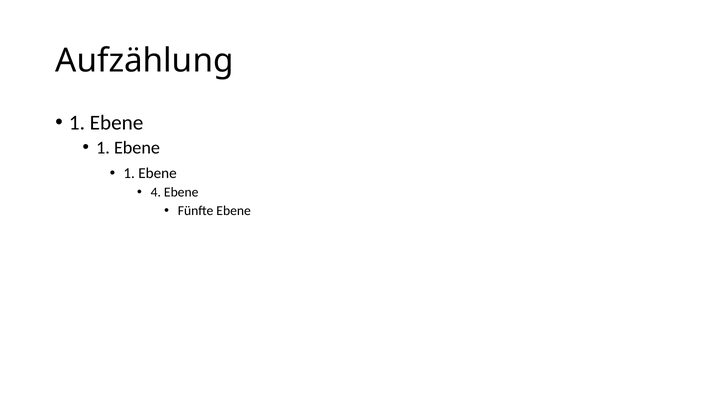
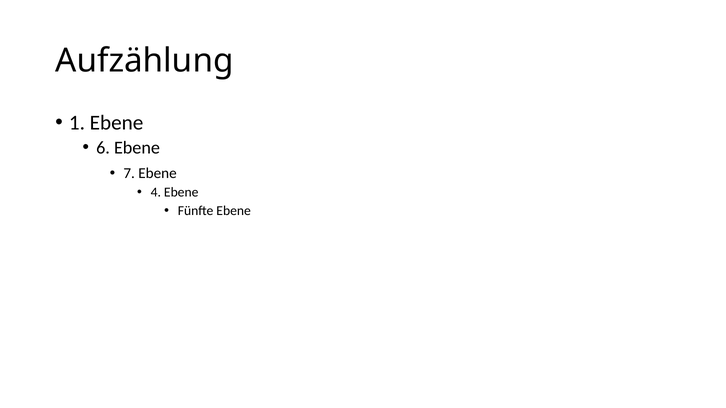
1: 1 -> 6 (103, 148)
1: 1 -> 7 (129, 173)
